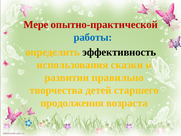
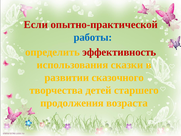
Мере: Мере -> Если (36, 25)
эффективность colour: black -> red (119, 52)
правильно: правильно -> сказочного (118, 77)
